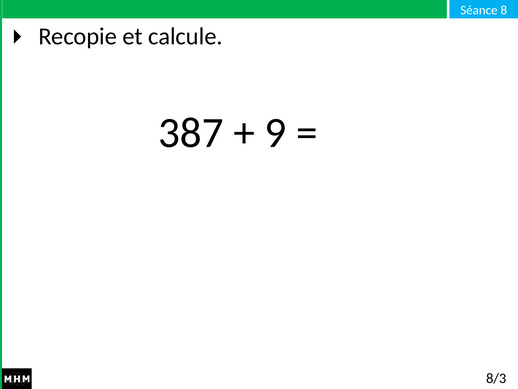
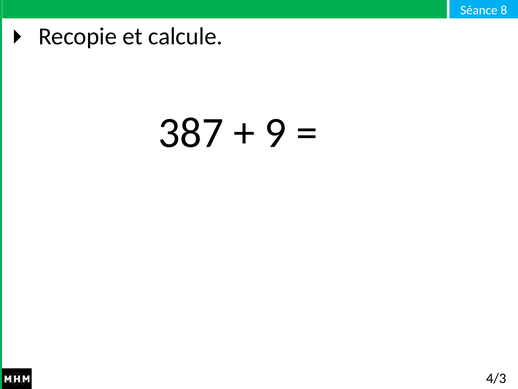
8/3: 8/3 -> 4/3 (496, 378)
